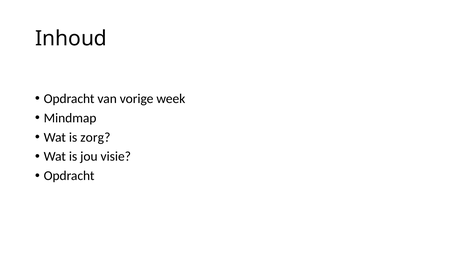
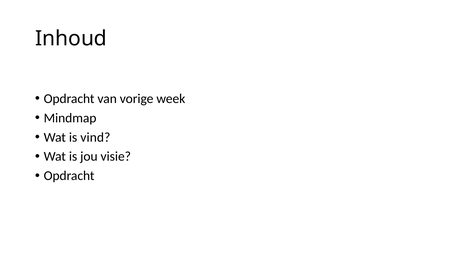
zorg: zorg -> vind (95, 137)
